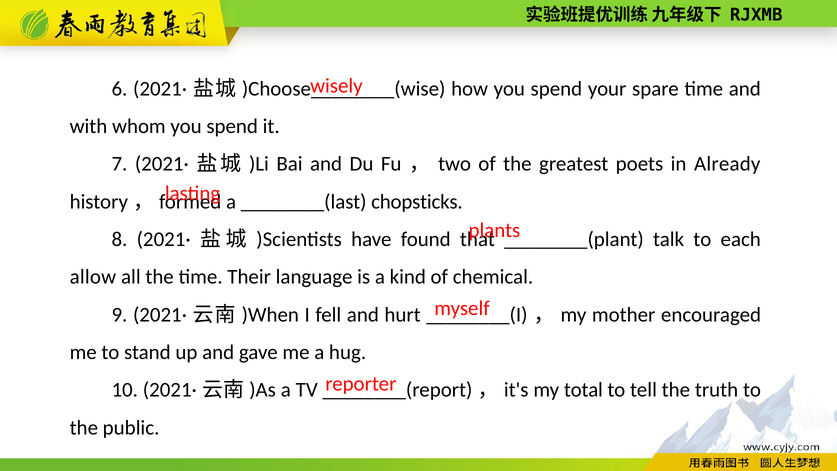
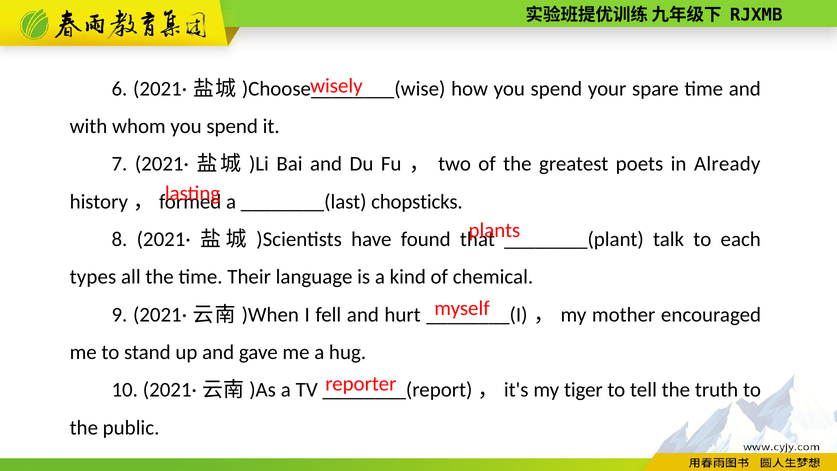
allow: allow -> types (93, 277)
total: total -> tiger (583, 390)
